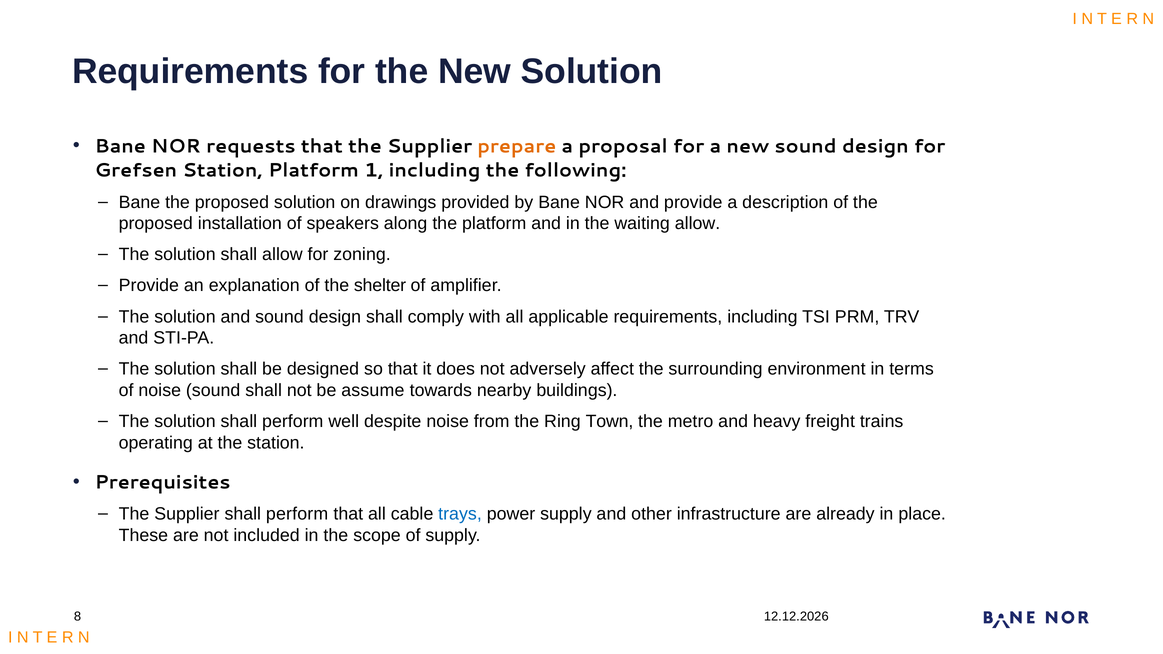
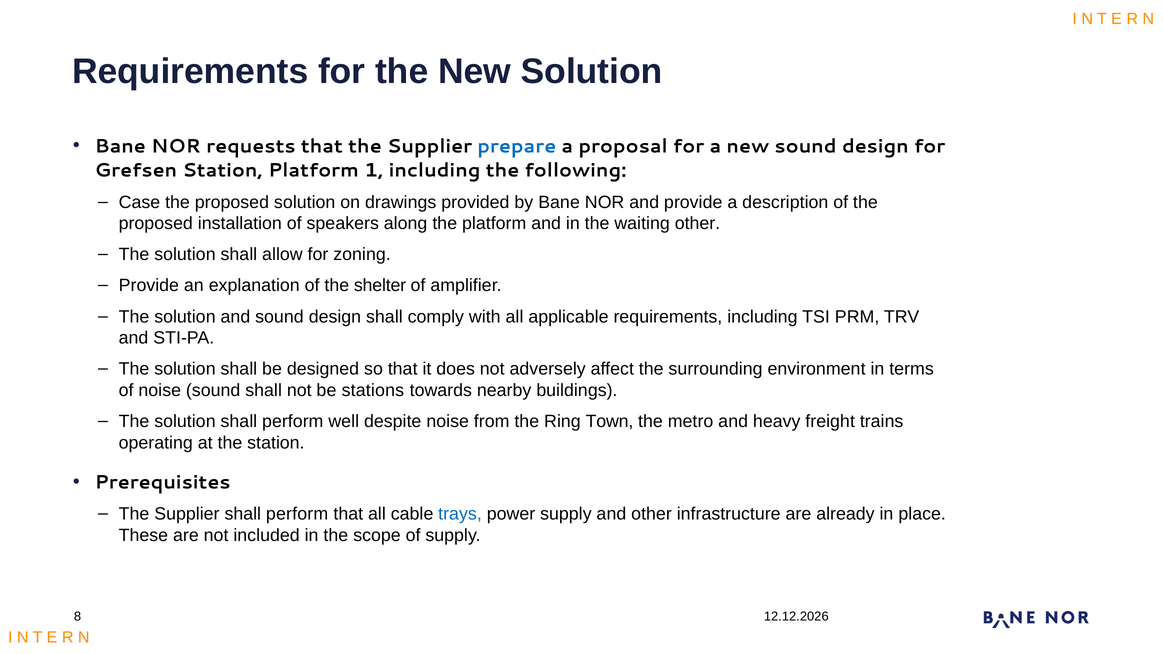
prepare colour: orange -> blue (517, 146)
Bane: Bane -> Case (139, 202)
waiting allow: allow -> other (698, 224)
assume: assume -> stations (373, 390)
